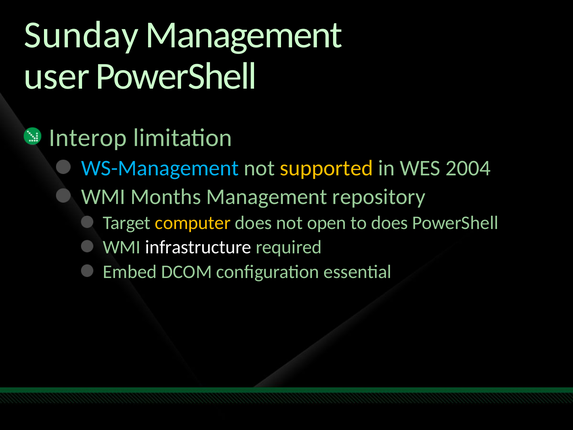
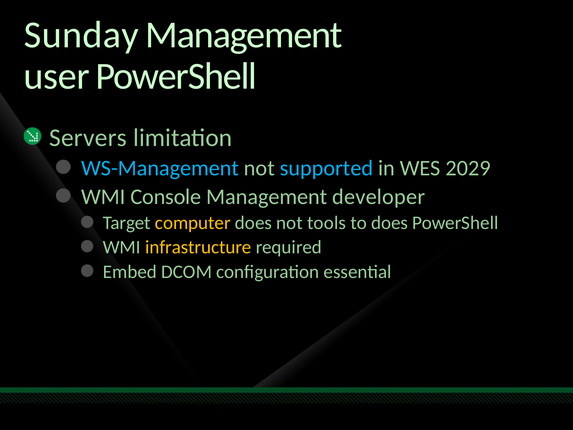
Interop: Interop -> Servers (88, 138)
supported colour: yellow -> light blue (326, 168)
2004: 2004 -> 2029 (468, 168)
Months: Months -> Console (166, 197)
repository: repository -> developer (379, 197)
open: open -> tools (327, 223)
infrastructure colour: white -> yellow (198, 247)
